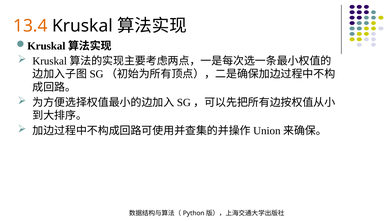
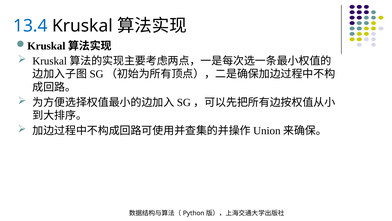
13.4 colour: orange -> blue (30, 26)
